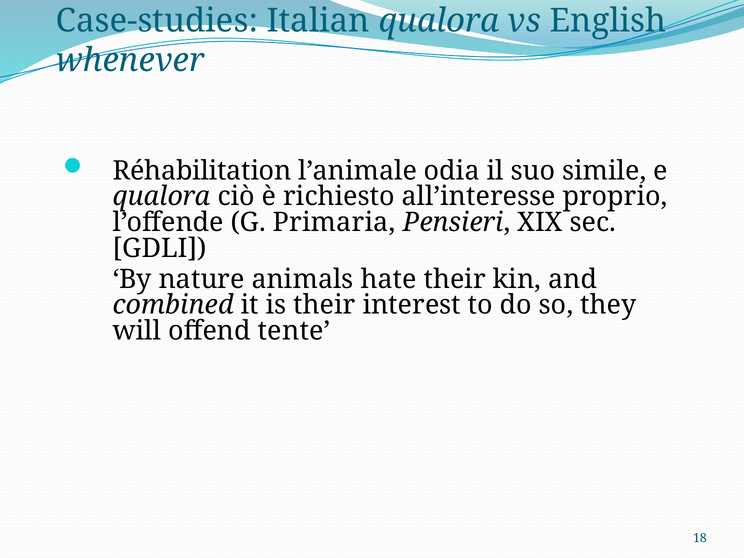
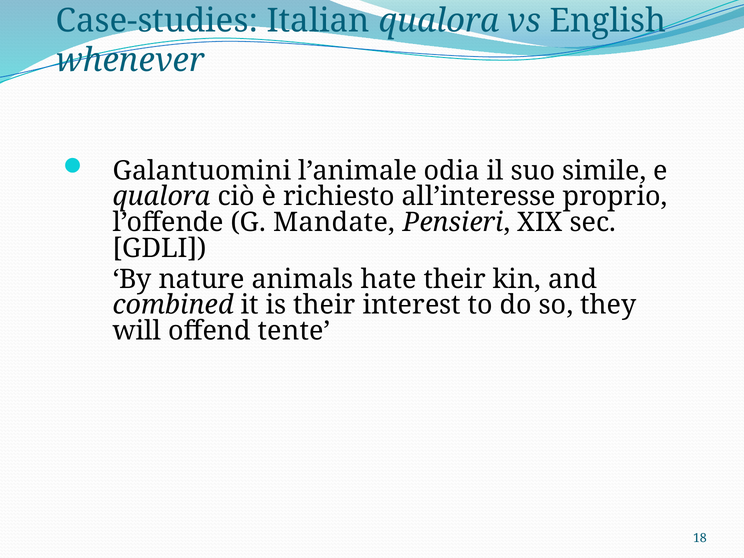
Réhabilitation: Réhabilitation -> Galantuomini (202, 171)
Primaria: Primaria -> Mandate (334, 222)
